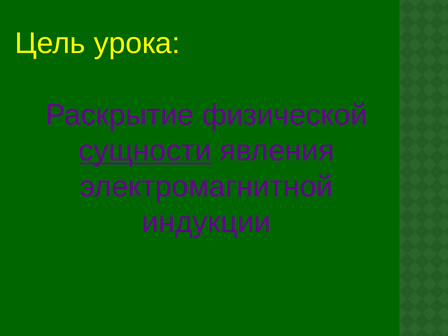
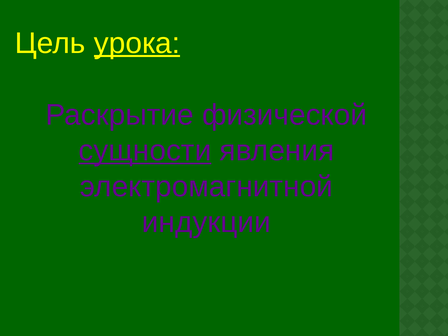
урока underline: none -> present (137, 43)
